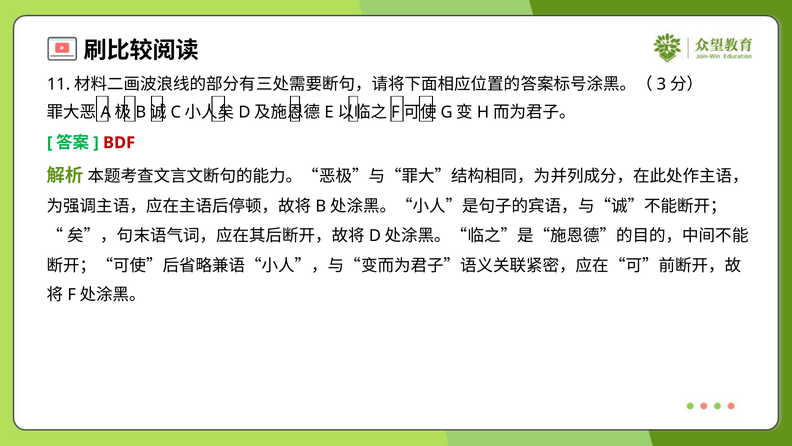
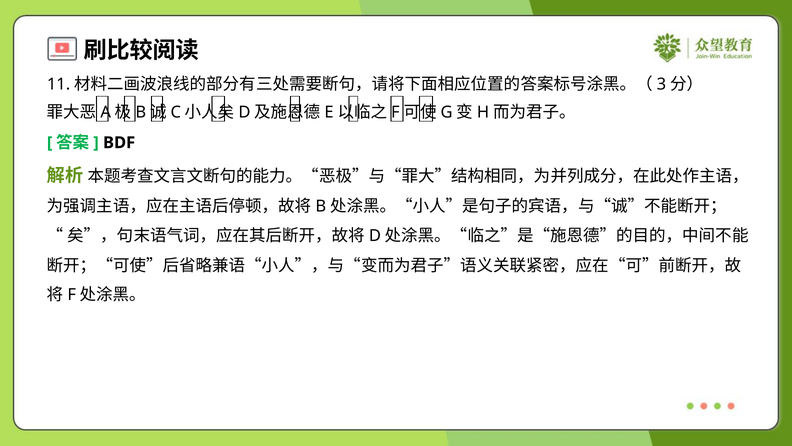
BDF colour: red -> black (119, 143)
